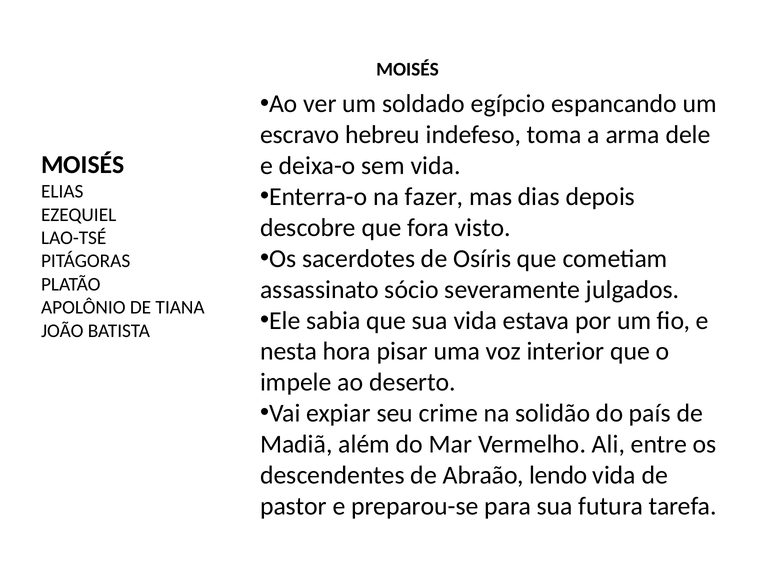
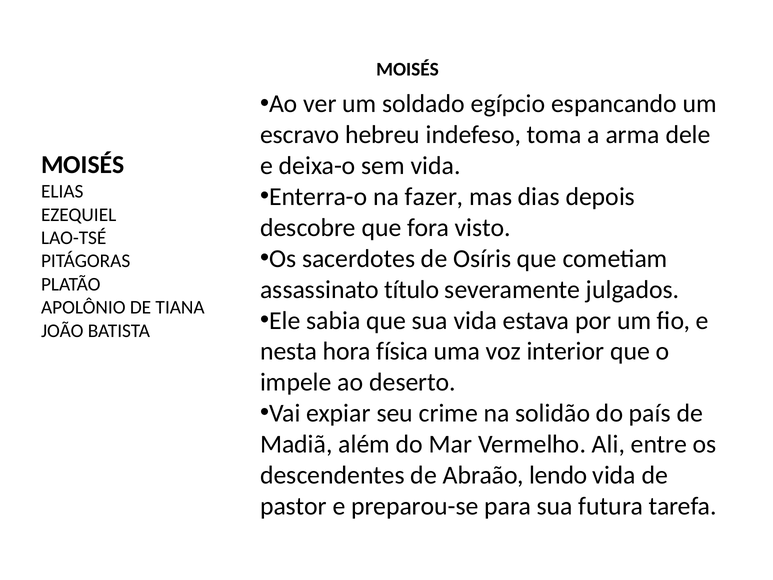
sócio: sócio -> título (412, 289)
pisar: pisar -> física (402, 351)
